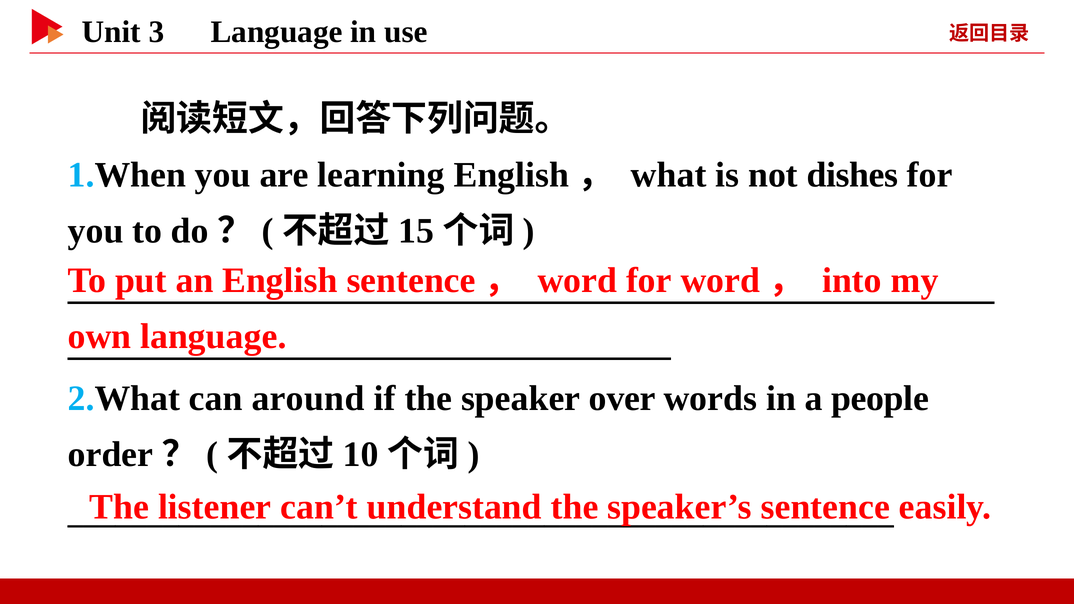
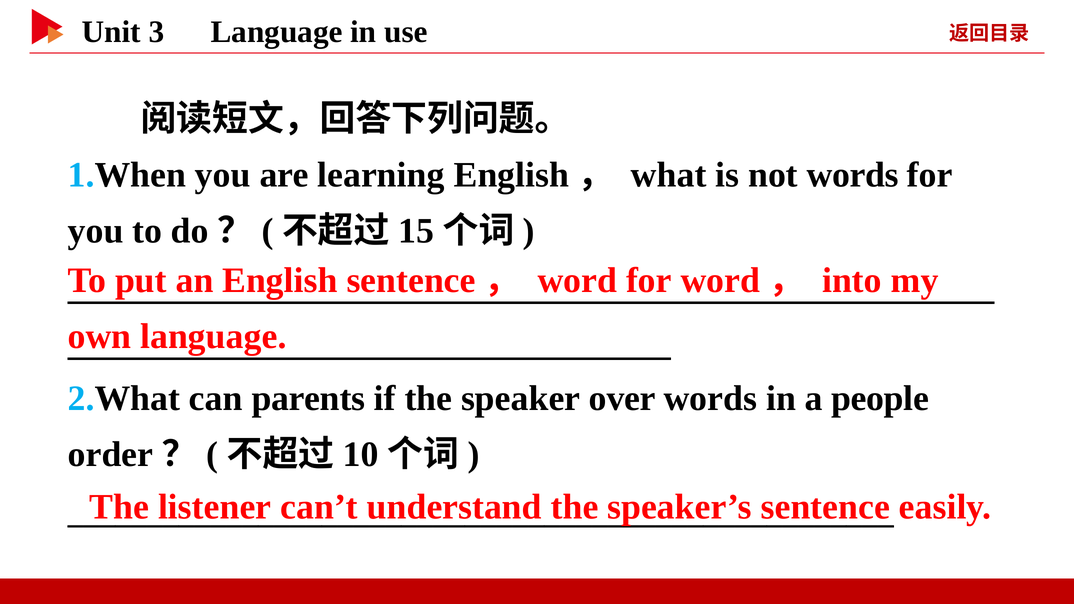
not dishes: dishes -> words (853, 175)
around: around -> parents (308, 399)
